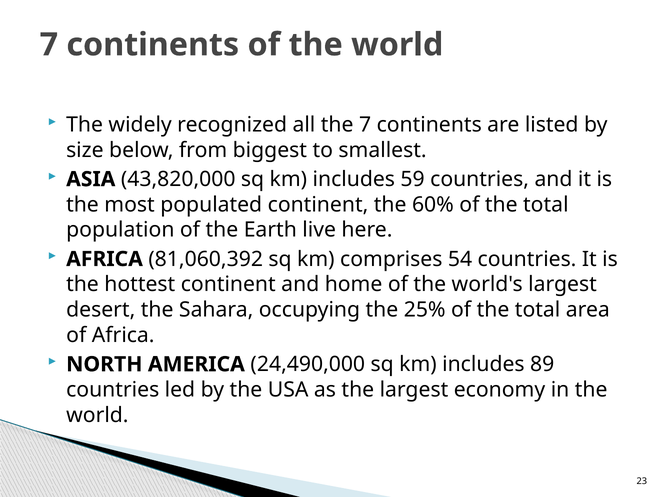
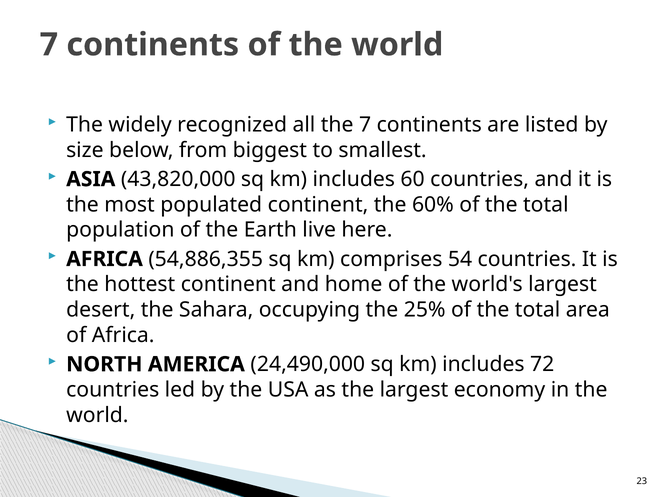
59: 59 -> 60 (413, 179)
81,060,392: 81,060,392 -> 54,886,355 (206, 259)
89: 89 -> 72 (542, 364)
